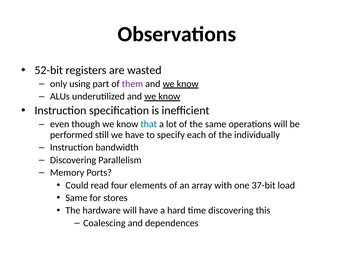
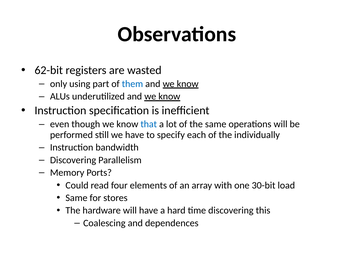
52-bit: 52-bit -> 62-bit (49, 70)
them colour: purple -> blue (132, 84)
37-bit: 37-bit -> 30-bit (264, 185)
